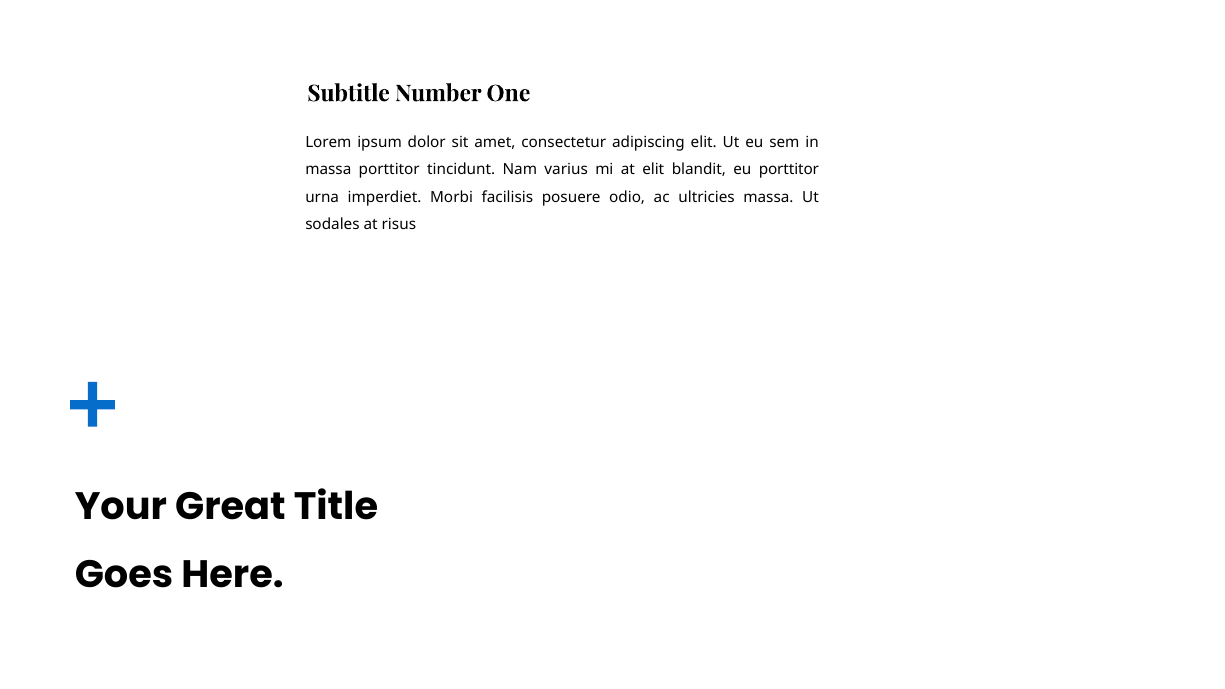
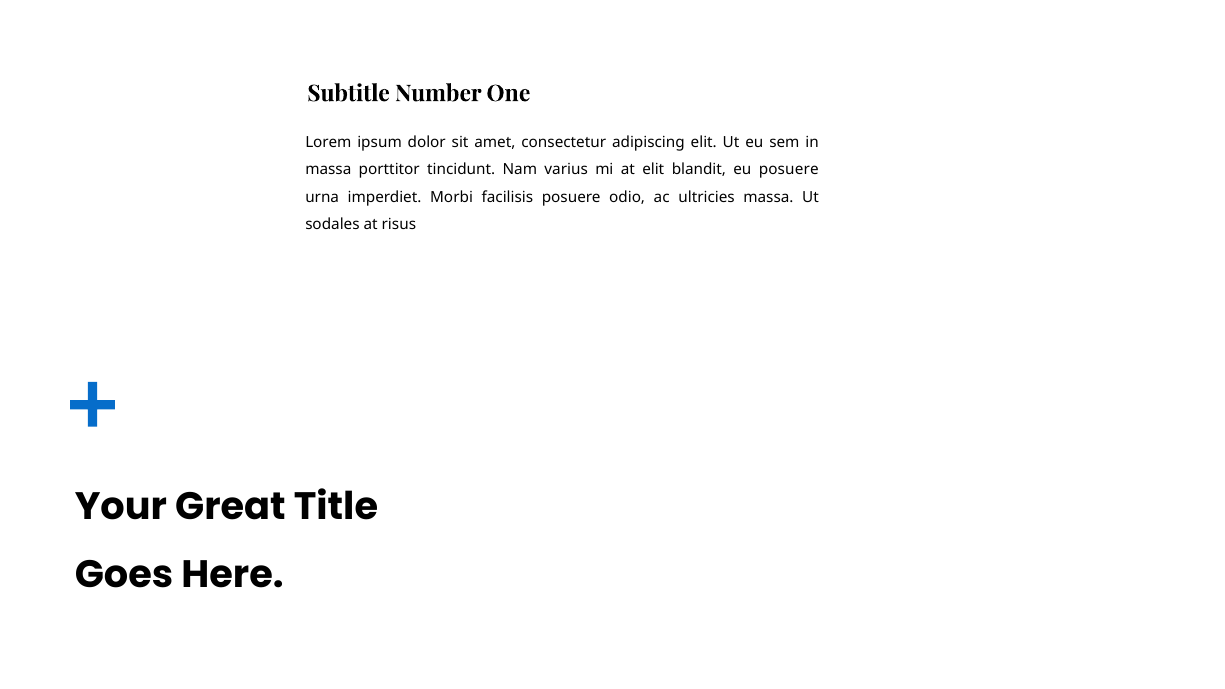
eu porttitor: porttitor -> posuere (789, 170)
